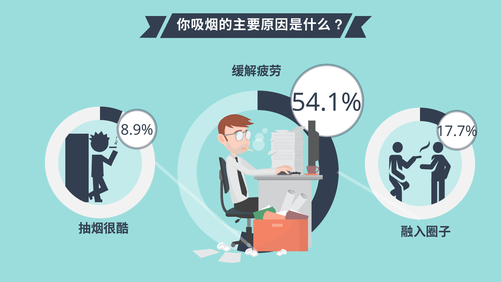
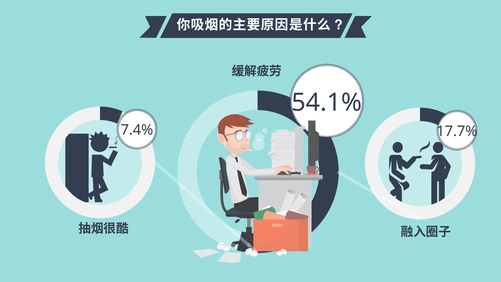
8.9%: 8.9% -> 7.4% (137, 130)
